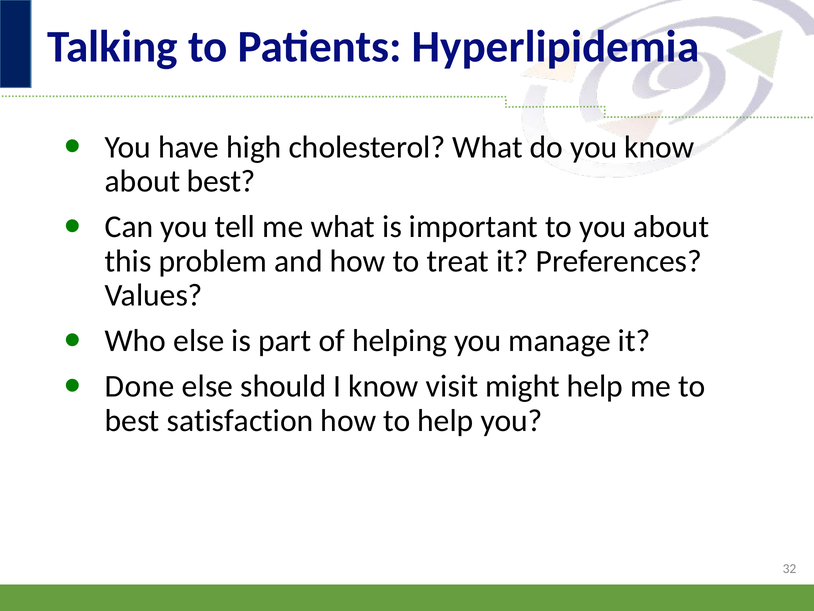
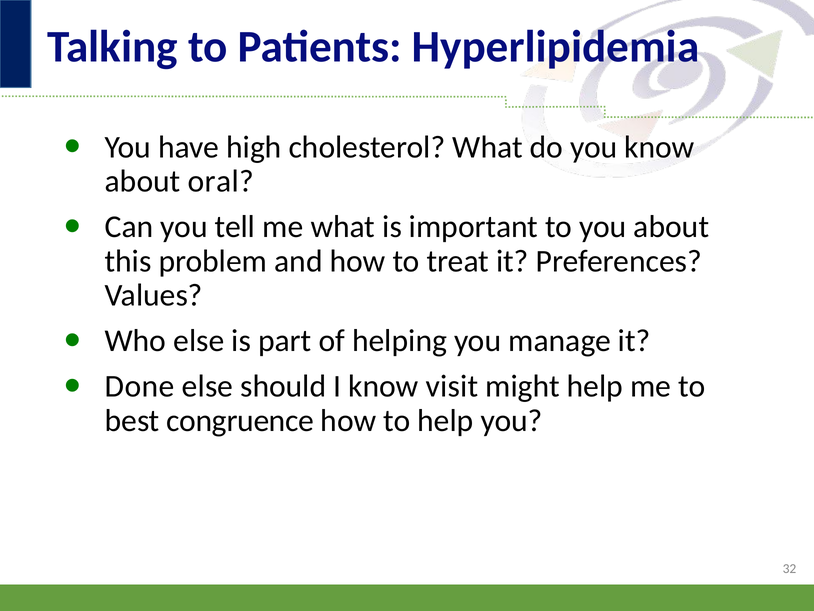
about best: best -> oral (221, 181)
satisfaction: satisfaction -> congruence (240, 420)
